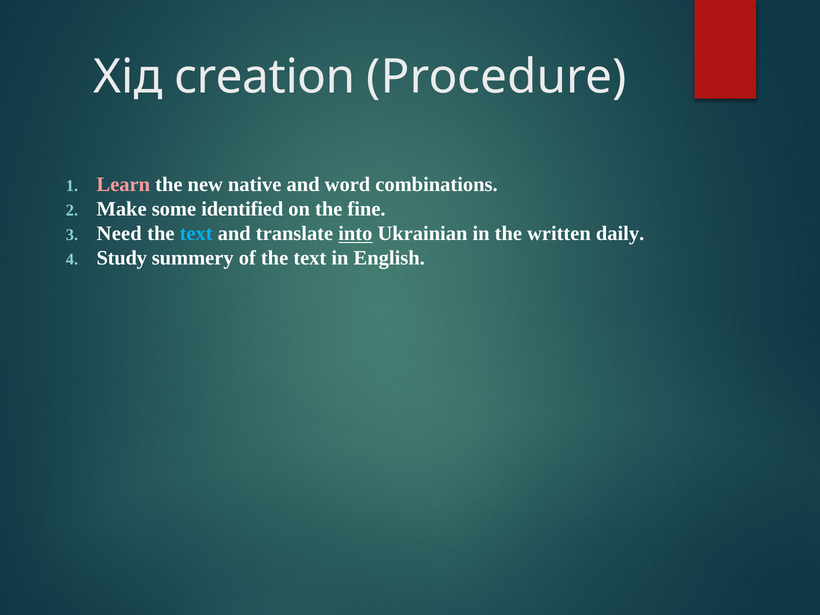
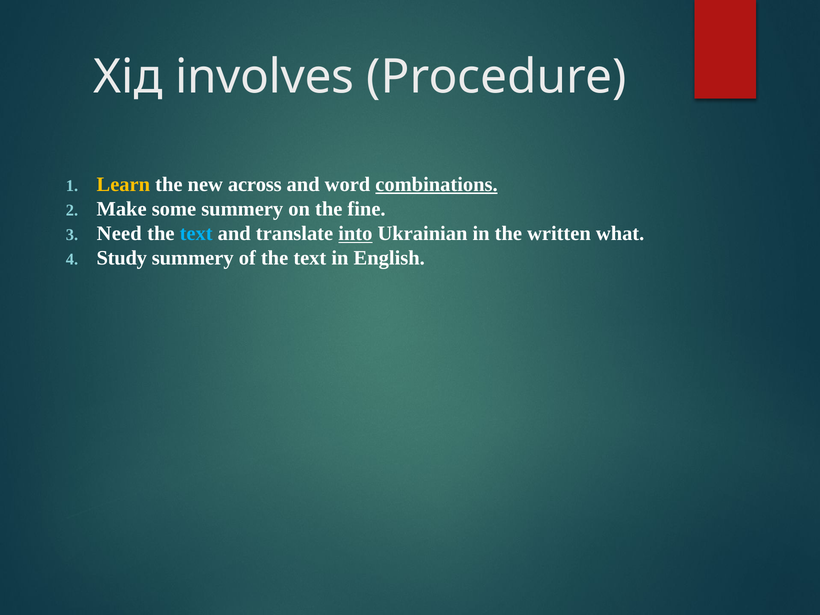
creation: creation -> involves (265, 77)
Learn colour: pink -> yellow (123, 184)
native: native -> across (255, 184)
combinations underline: none -> present (437, 184)
some identified: identified -> summery (242, 209)
daily: daily -> what (620, 234)
